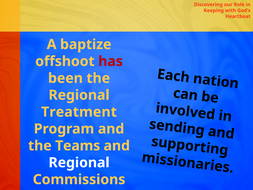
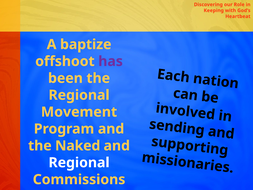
has colour: red -> purple (111, 61)
Treatment: Treatment -> Movement (79, 112)
Teams: Teams -> Naked (78, 146)
